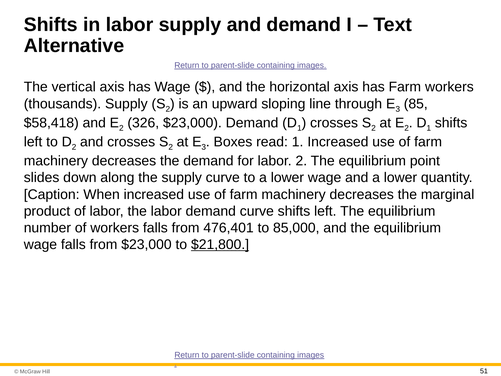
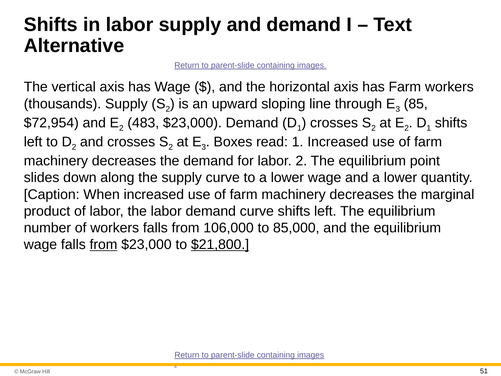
$58,418: $58,418 -> $72,954 (51, 123)
326: 326 -> 483 (143, 123)
476,401: 476,401 -> 106,000 (229, 228)
from underline: none -> present (104, 244)
